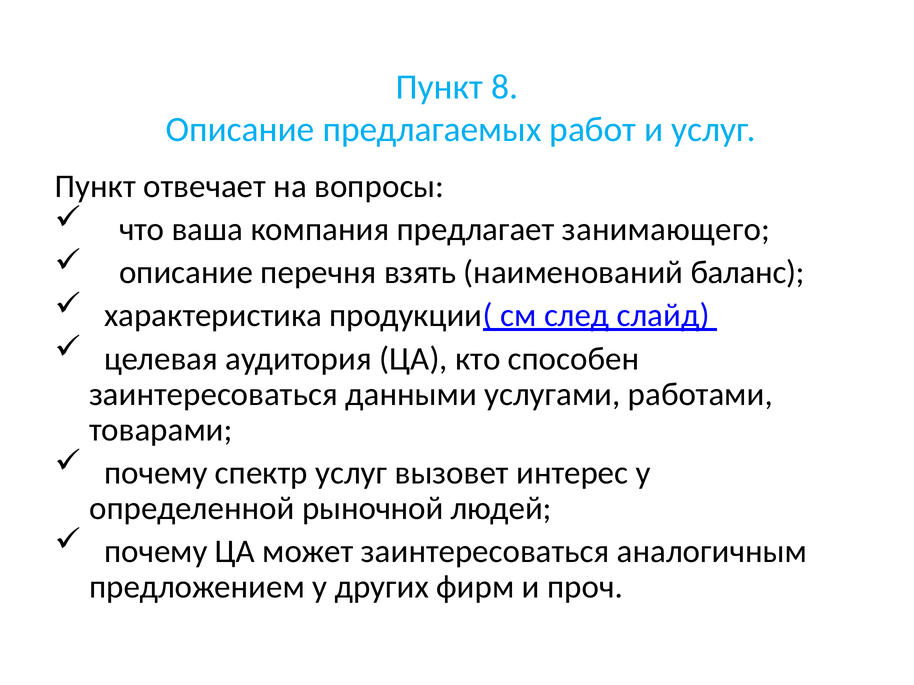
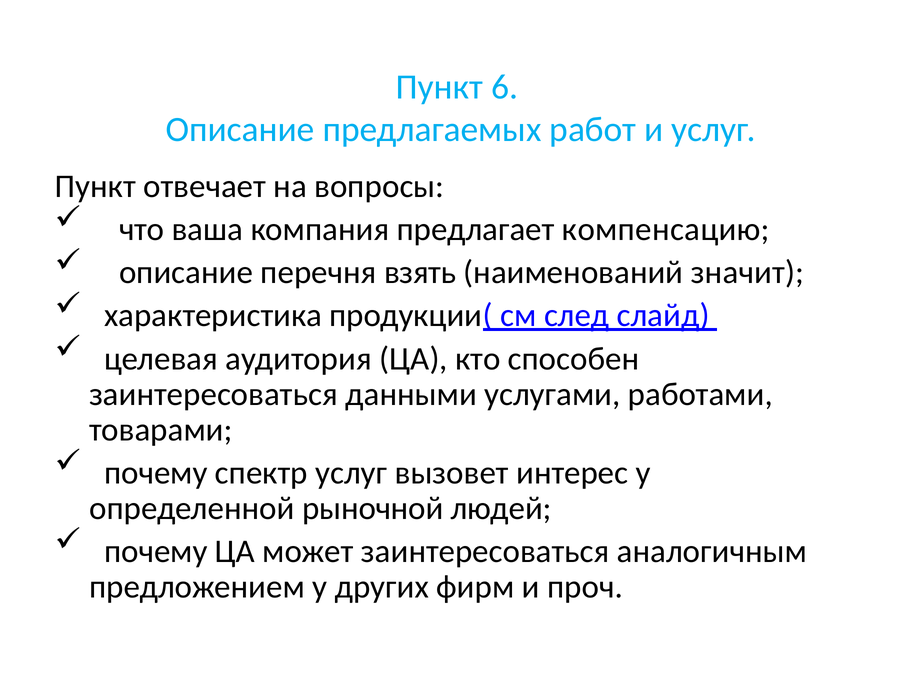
8: 8 -> 6 (505, 87)
занимающего: занимающего -> компенсацию (666, 230)
баланс: баланс -> значит (747, 272)
